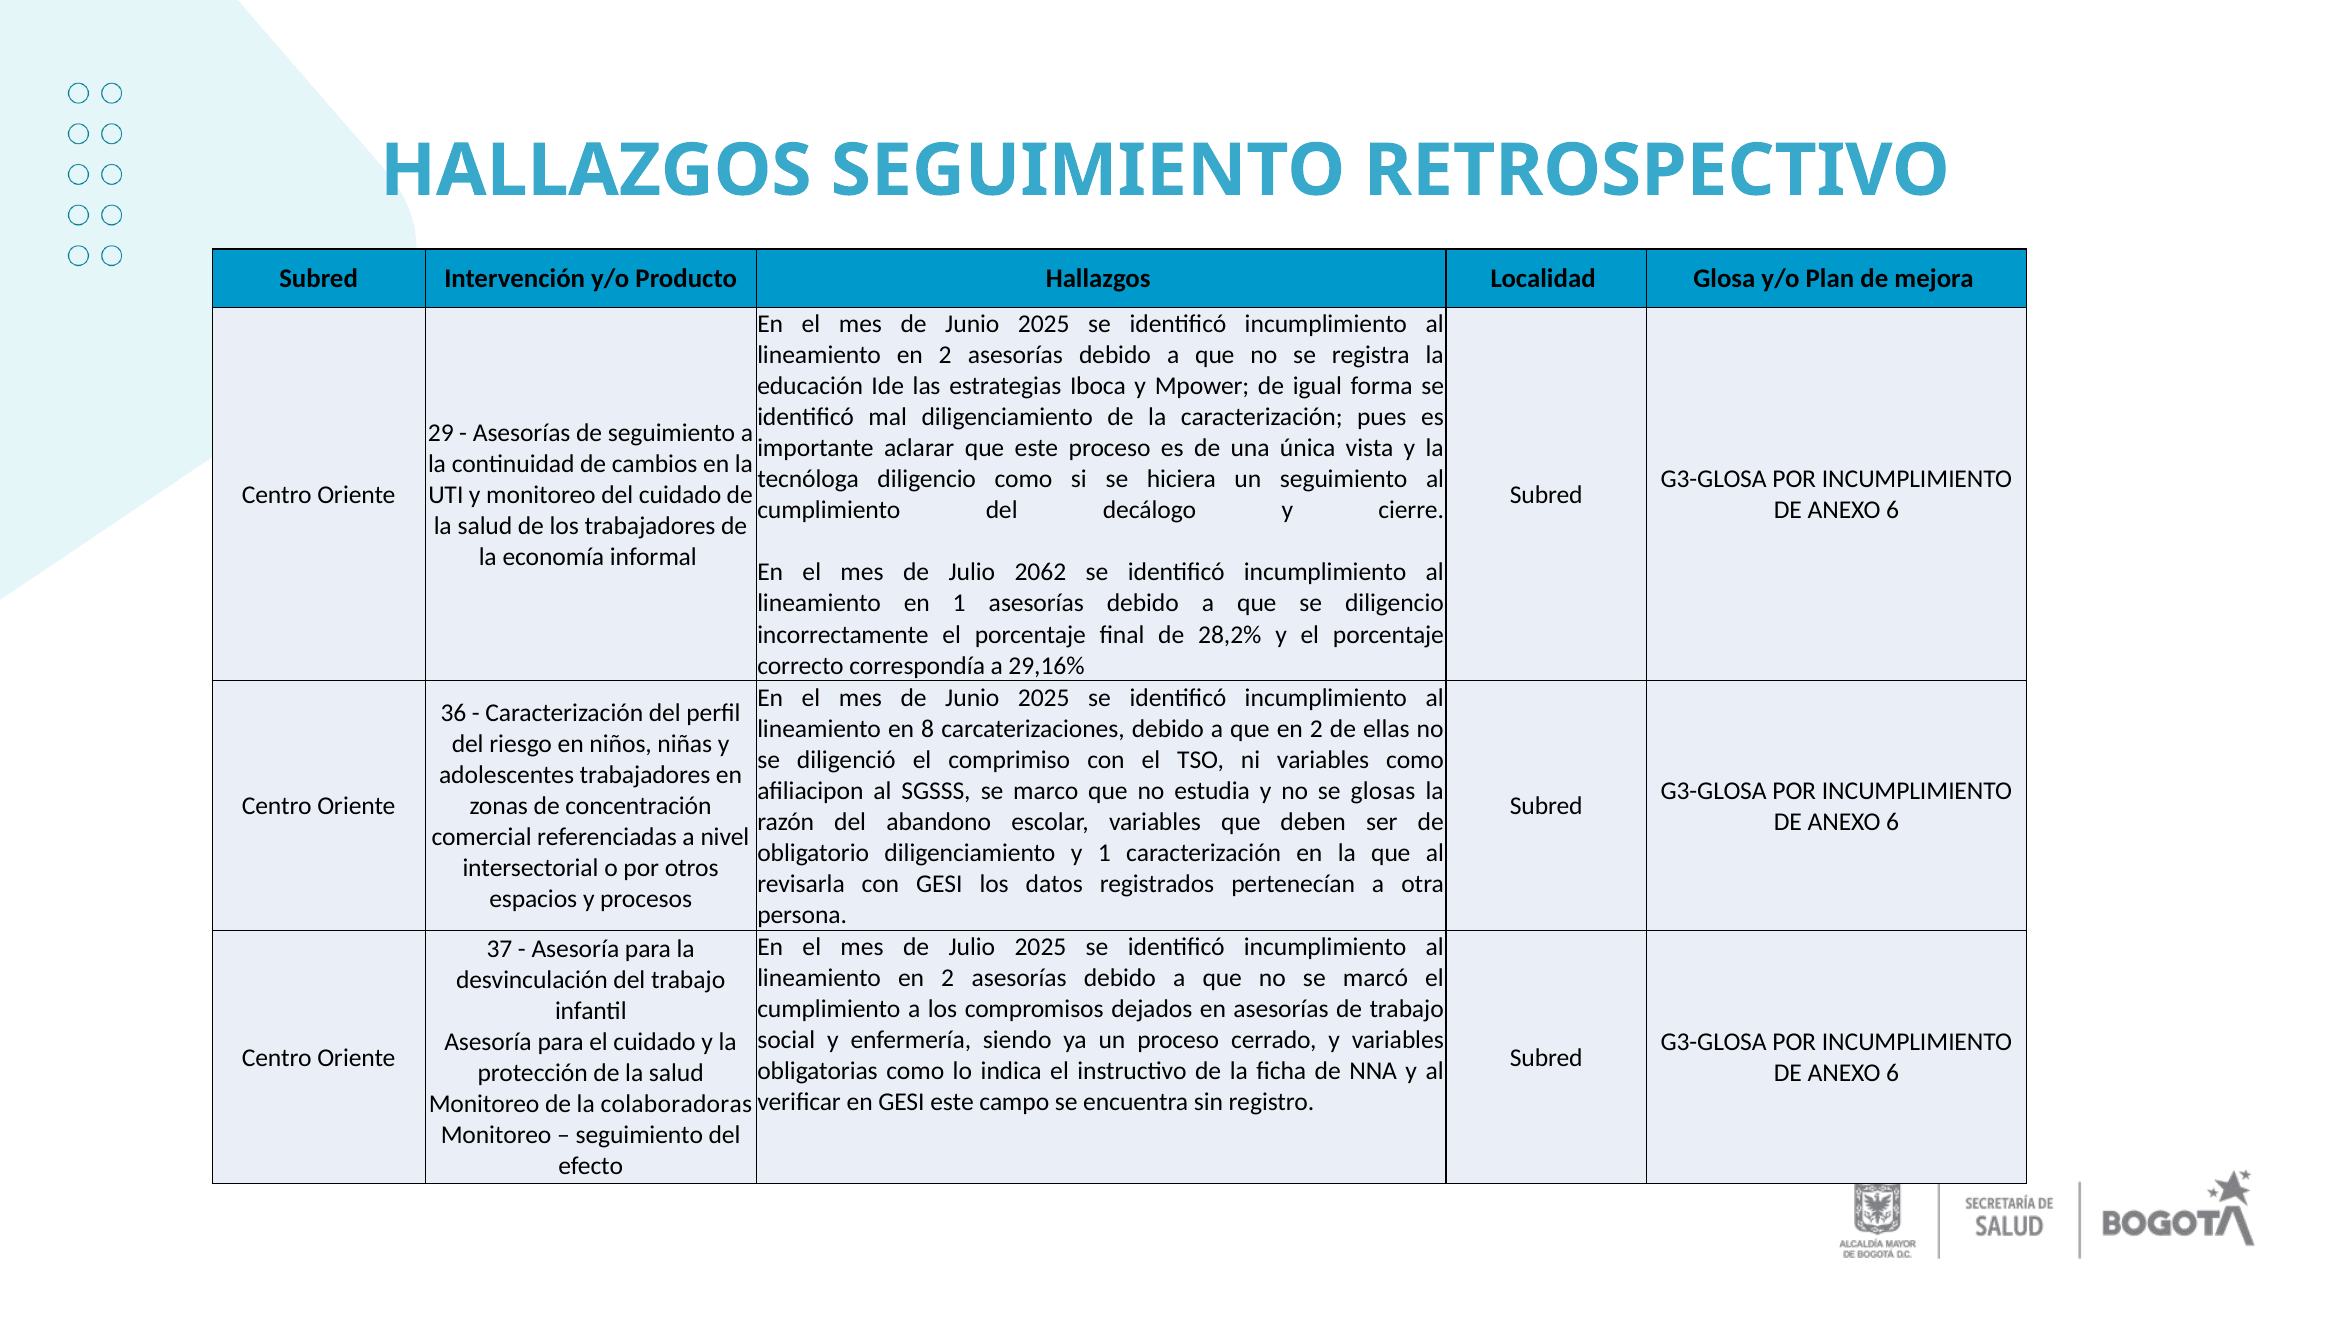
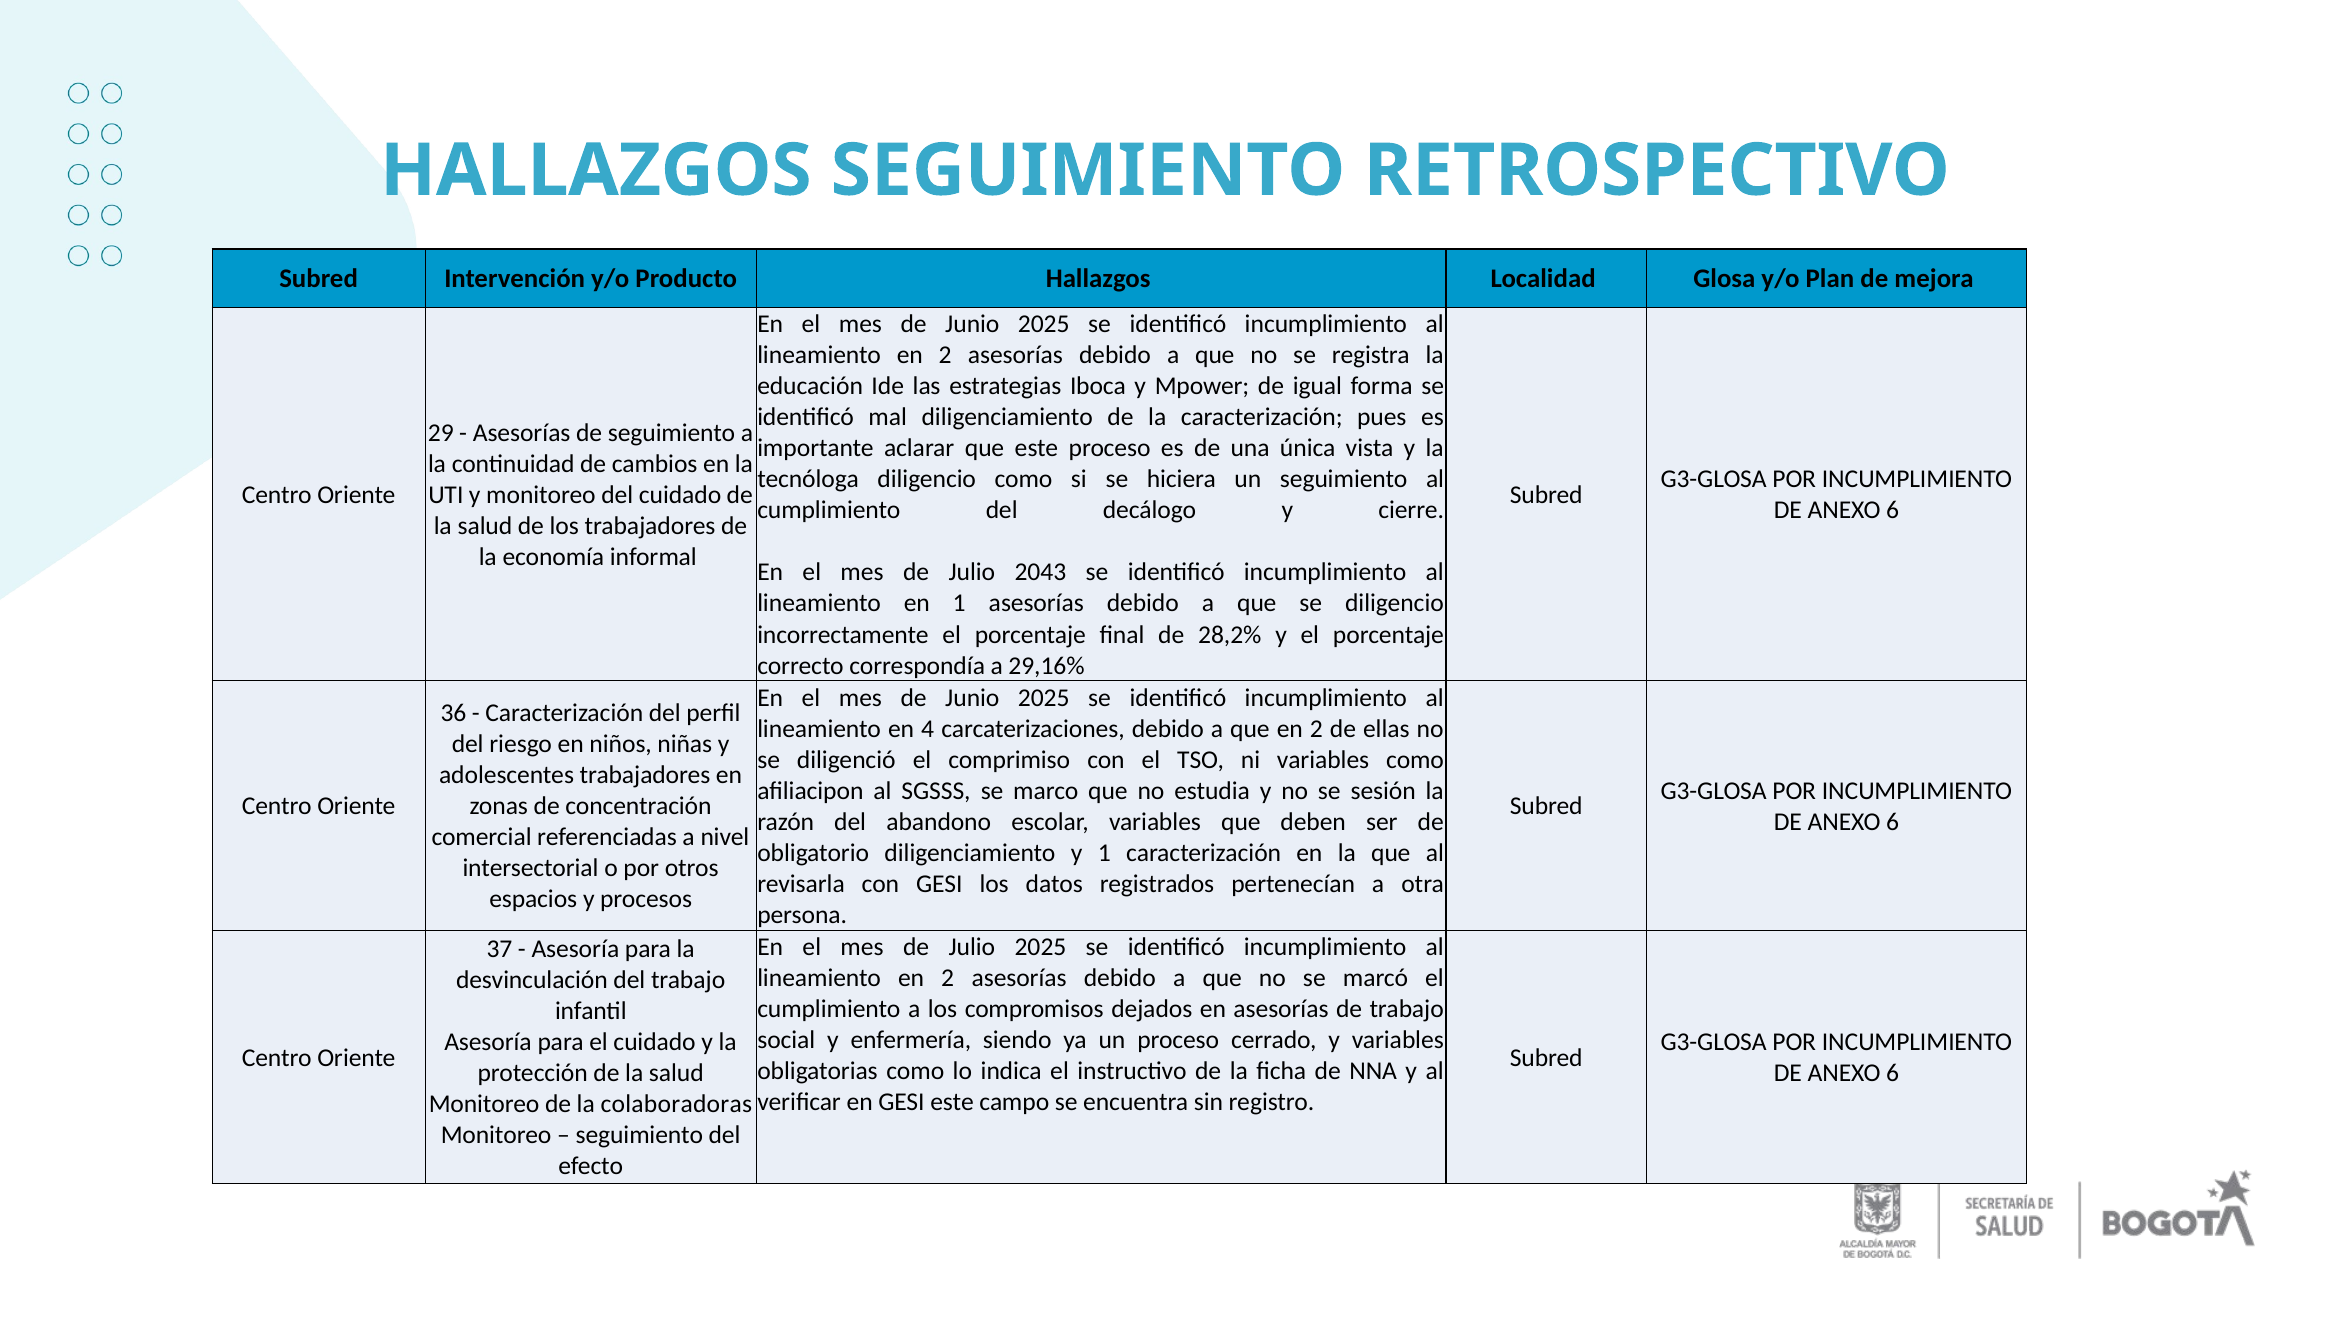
2062: 2062 -> 2043 (1040, 573)
8: 8 -> 4 (928, 729)
glosas: glosas -> sesión (1383, 791)
